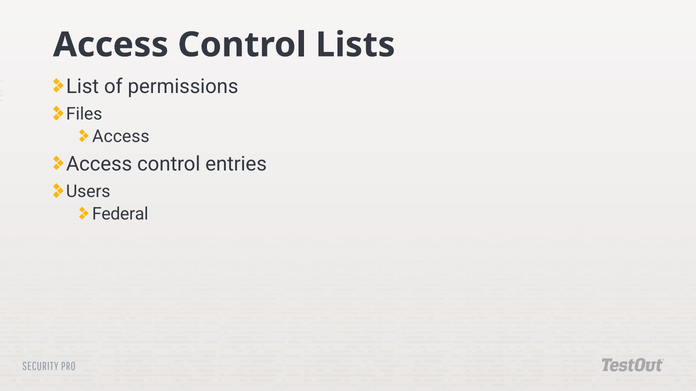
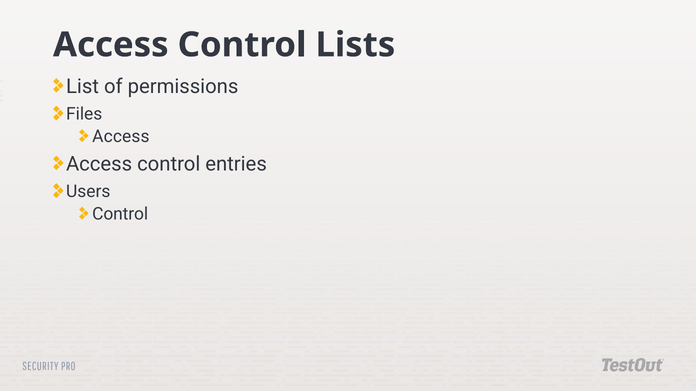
Federal: Federal -> Control (120, 214)
